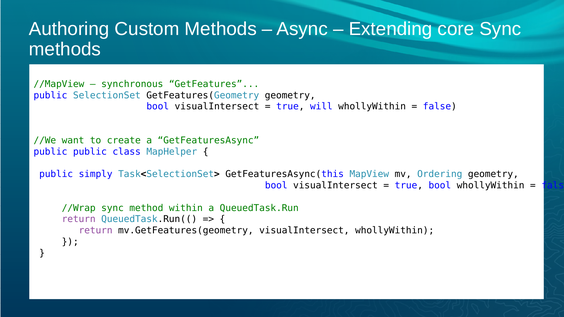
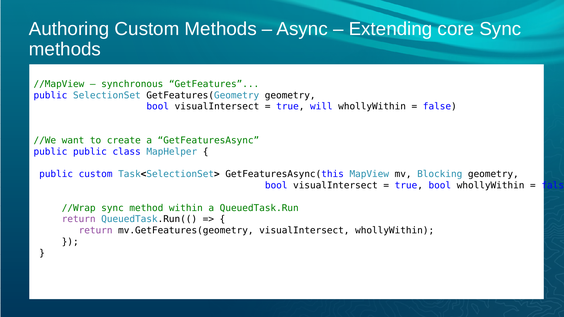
public simply: simply -> custom (96, 174)
Ordering: Ordering -> Blocking (440, 174)
